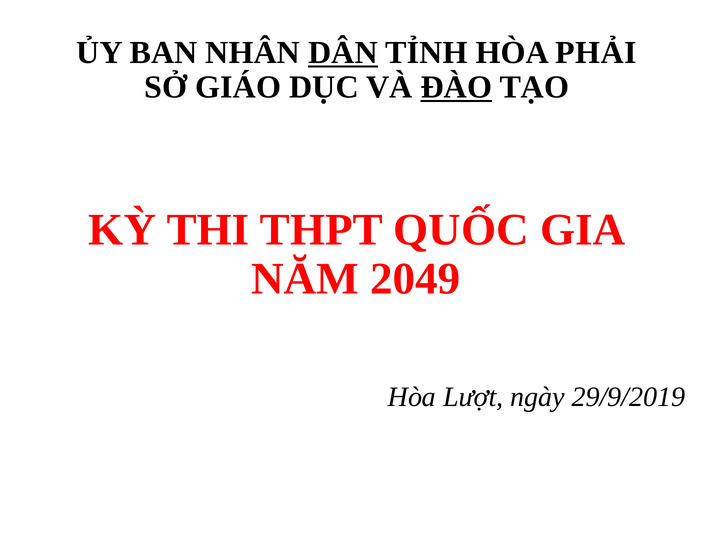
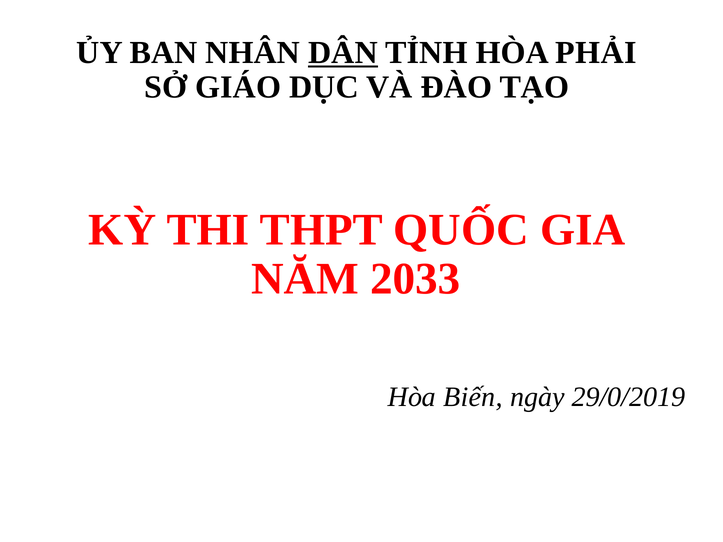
ĐÀO underline: present -> none (456, 87)
2049: 2049 -> 2033 (415, 279)
Lượt: Lượt -> Biến (473, 397)
29/9/2019: 29/9/2019 -> 29/0/2019 (628, 397)
